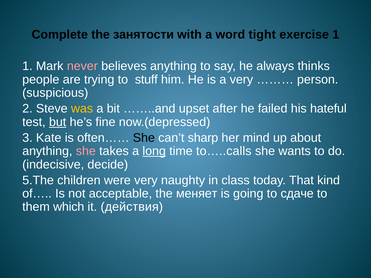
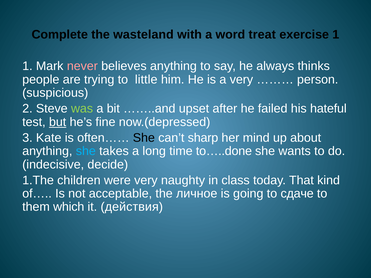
занятости: занятости -> wasteland (143, 35)
tight: tight -> treat (262, 35)
stuff: stuff -> little (146, 80)
was colour: yellow -> light green (82, 109)
she colour: pink -> light blue (86, 151)
long underline: present -> none (154, 151)
to…..calls: to…..calls -> to…..done (224, 151)
5.The: 5.The -> 1.The (38, 180)
меняет: меняет -> личное (197, 194)
